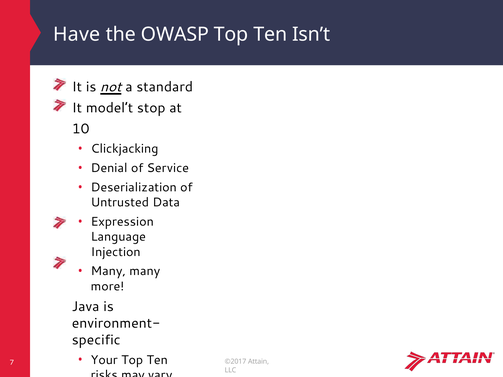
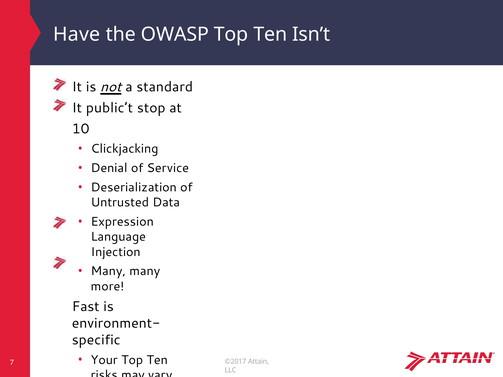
model’t: model’t -> public’t (109, 108)
Java: Java -> Fast (86, 307)
